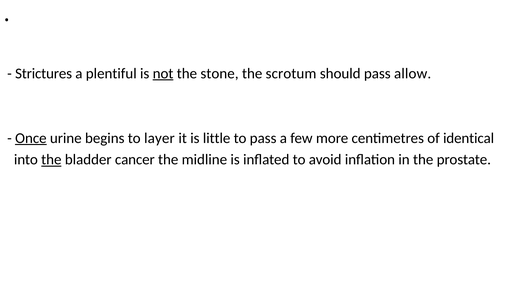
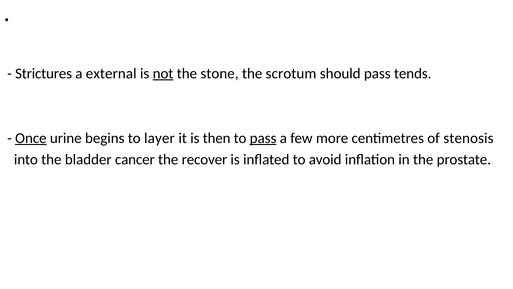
plentiful: plentiful -> external (111, 73)
allow: allow -> tends (413, 73)
little: little -> then (217, 138)
pass underline: none -> present (263, 138)
identical: identical -> stenosis (468, 138)
the underline: present -> none (51, 159)
midline: midline -> recover (204, 159)
